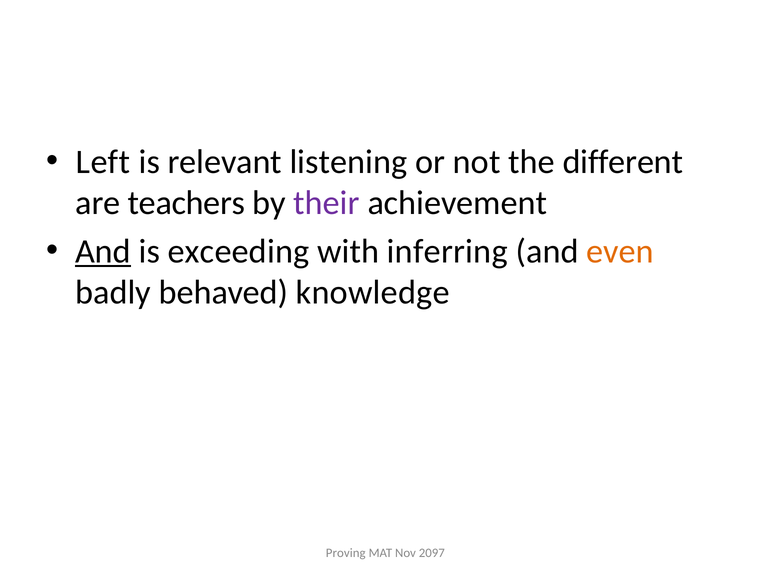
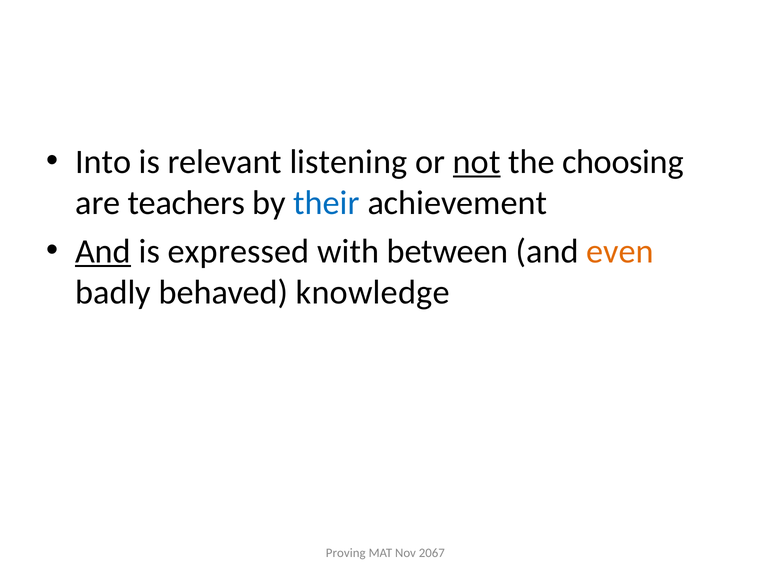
Left: Left -> Into (103, 162)
not underline: none -> present (477, 162)
different: different -> choosing (623, 162)
their colour: purple -> blue (327, 203)
exceeding: exceeding -> expressed (239, 251)
inferring: inferring -> between (448, 251)
2097: 2097 -> 2067 (432, 552)
